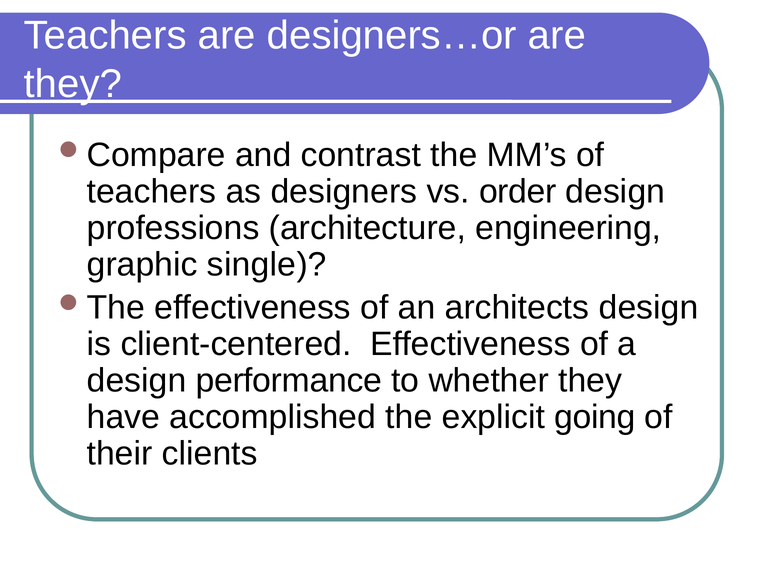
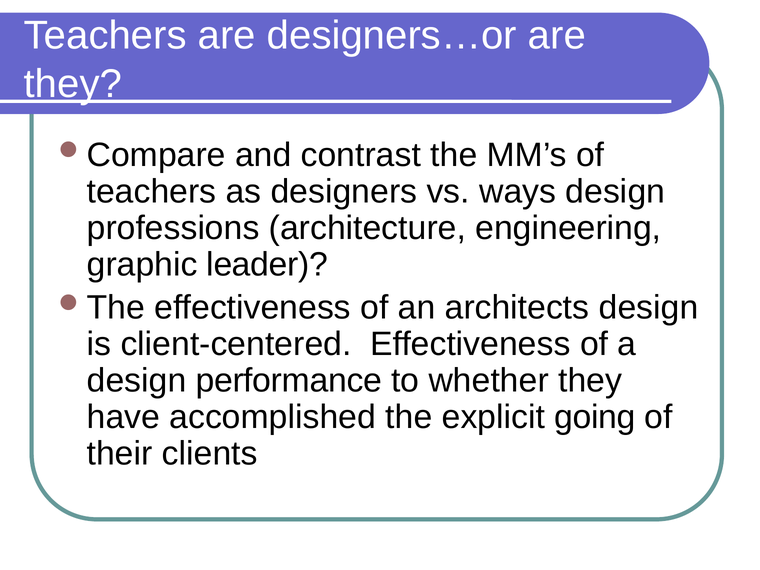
order: order -> ways (518, 191)
single: single -> leader (267, 264)
